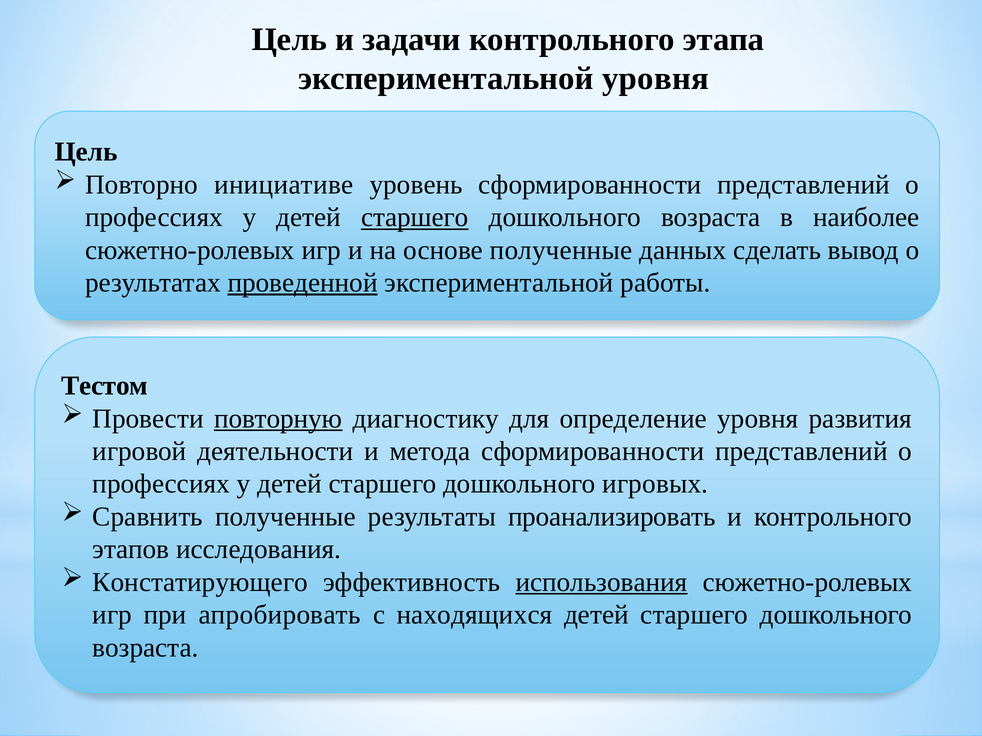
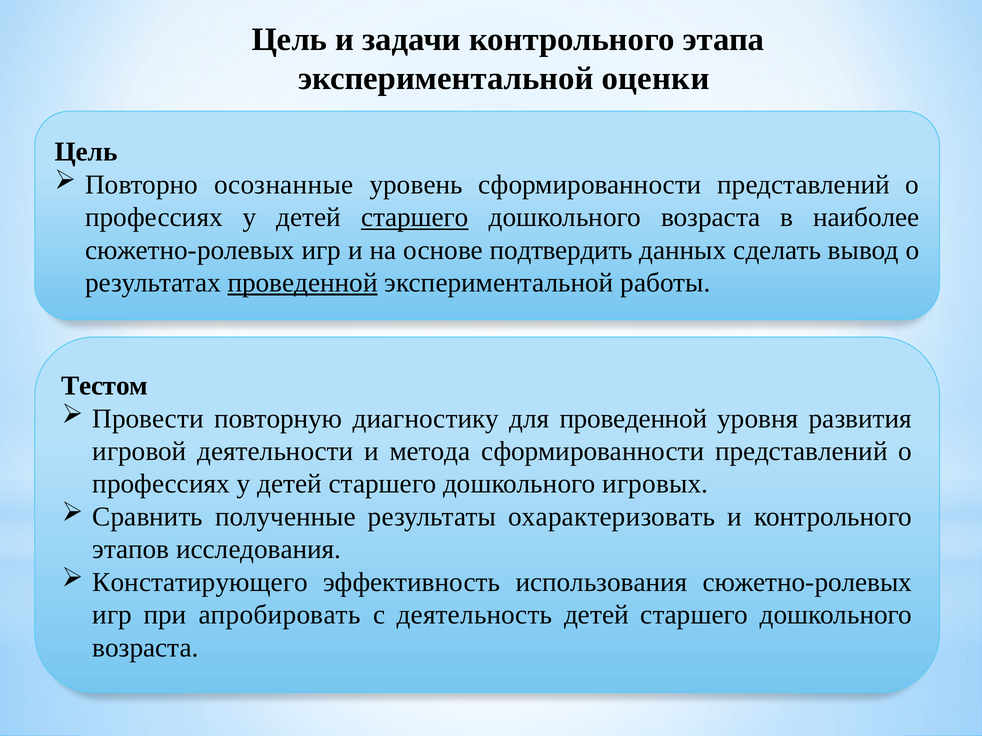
экспериментальной уровня: уровня -> оценки (656, 79)
инициативе: инициативе -> осознанные (284, 185)
основе полученные: полученные -> подтвердить (561, 250)
повторную underline: present -> none (278, 419)
для определение: определение -> проведенной (633, 419)
проанализировать: проанализировать -> охарактеризовать (612, 517)
использования underline: present -> none (602, 583)
находящихся: находящихся -> деятельность (474, 615)
